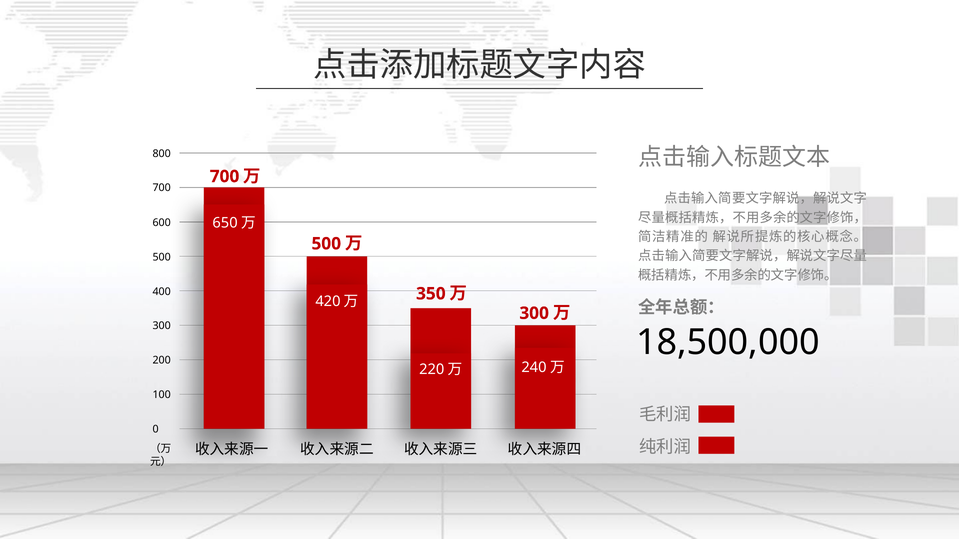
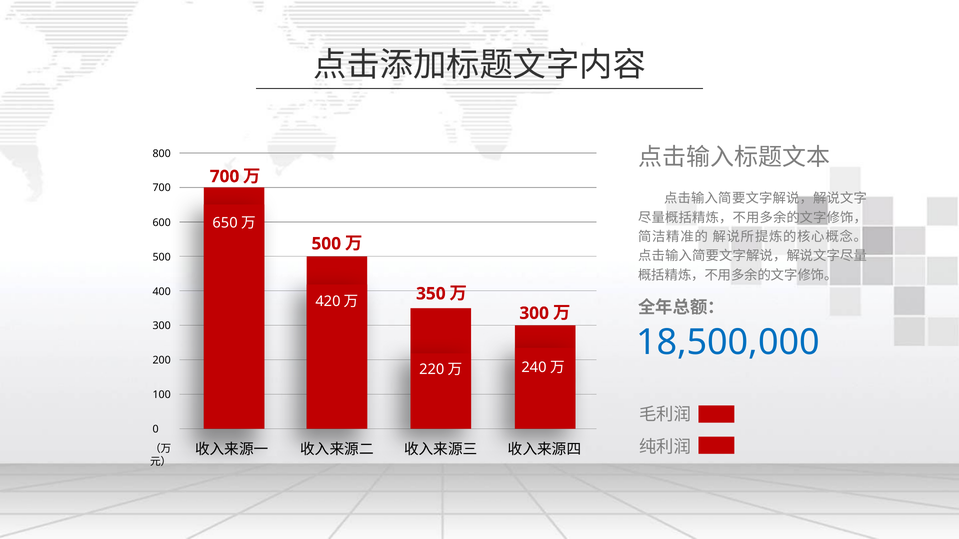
18,500,000 colour: black -> blue (728, 342)
